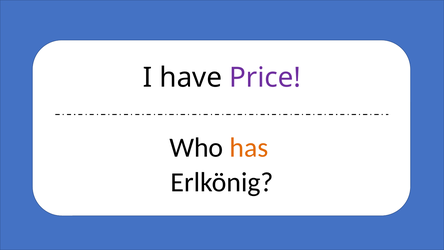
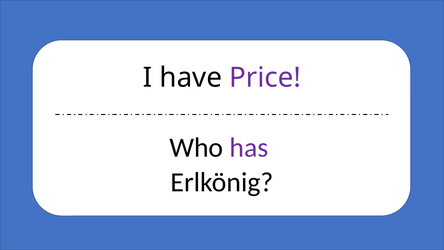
has colour: orange -> purple (249, 148)
